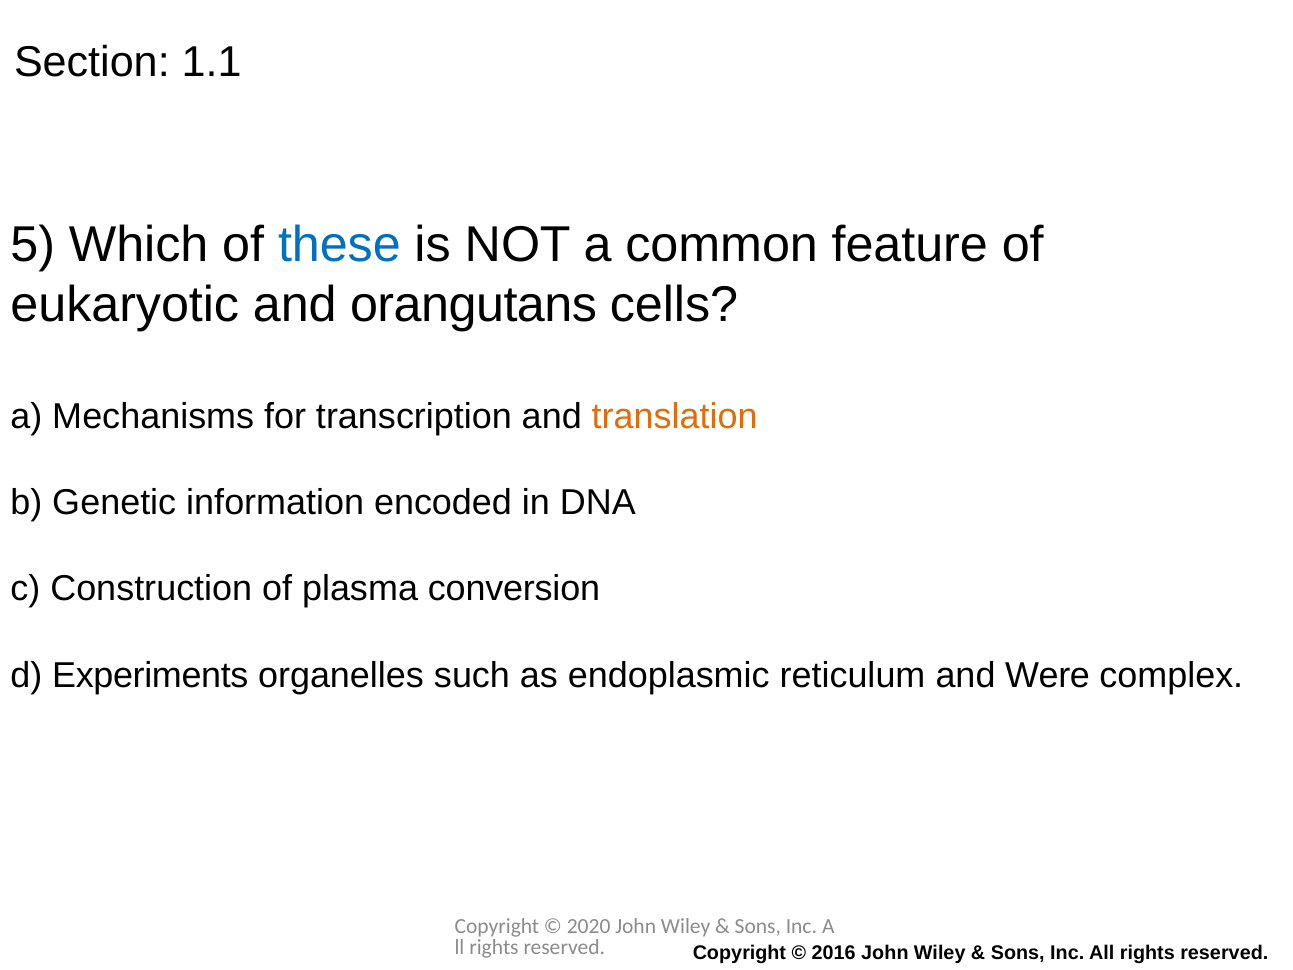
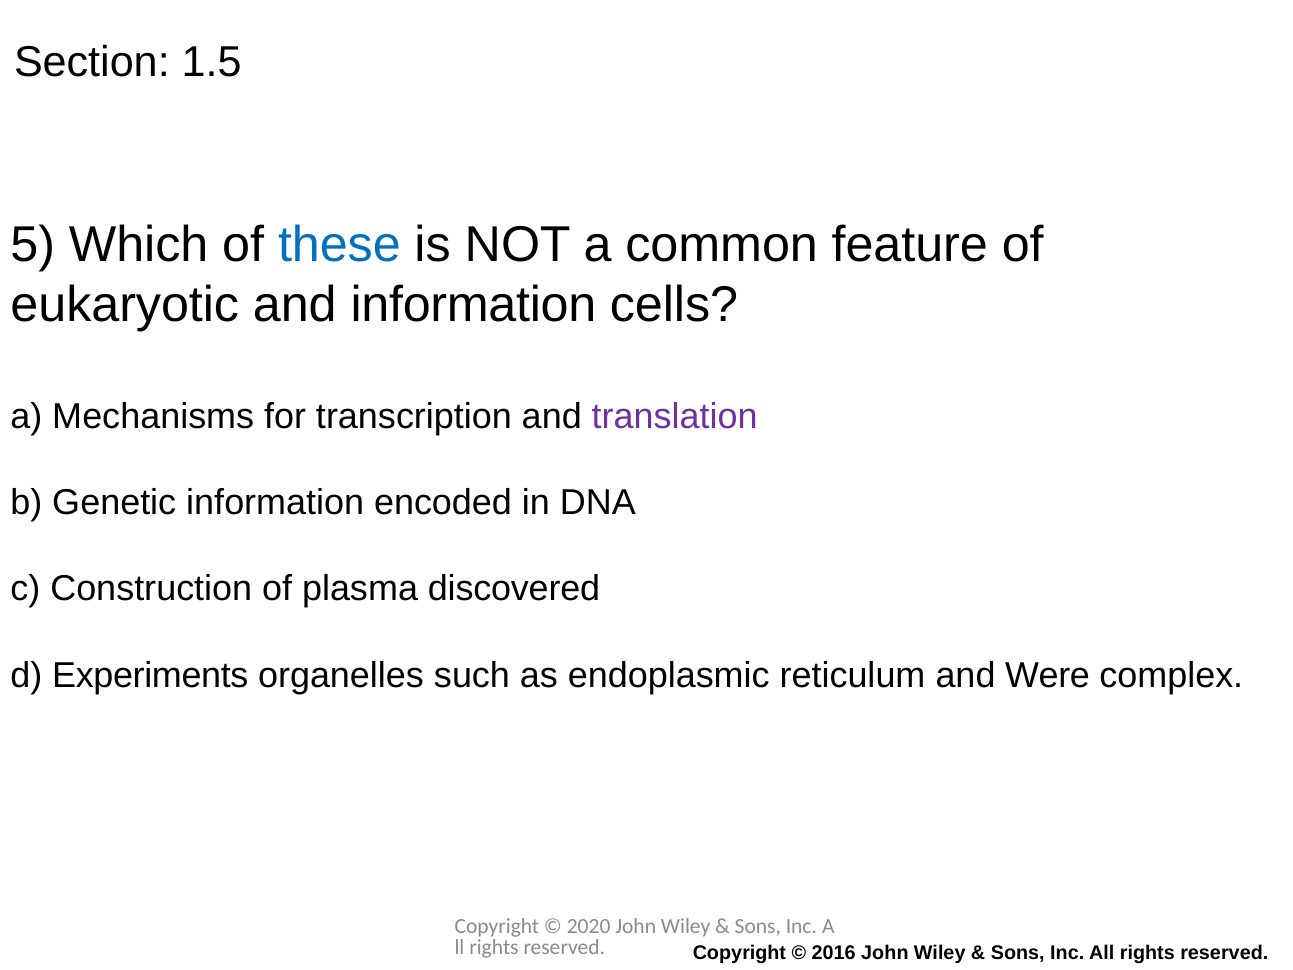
1.1: 1.1 -> 1.5 (212, 62)
and orangutans: orangutans -> information (473, 305)
translation colour: orange -> purple (675, 416)
conversion: conversion -> discovered (514, 589)
